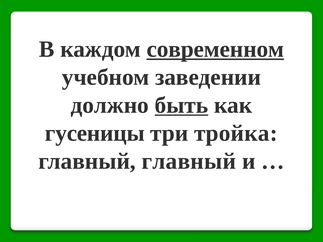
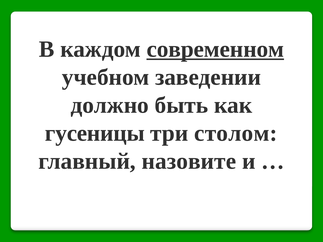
быть underline: present -> none (181, 105)
тройка: тройка -> столом (236, 133)
главный главный: главный -> назовите (189, 161)
